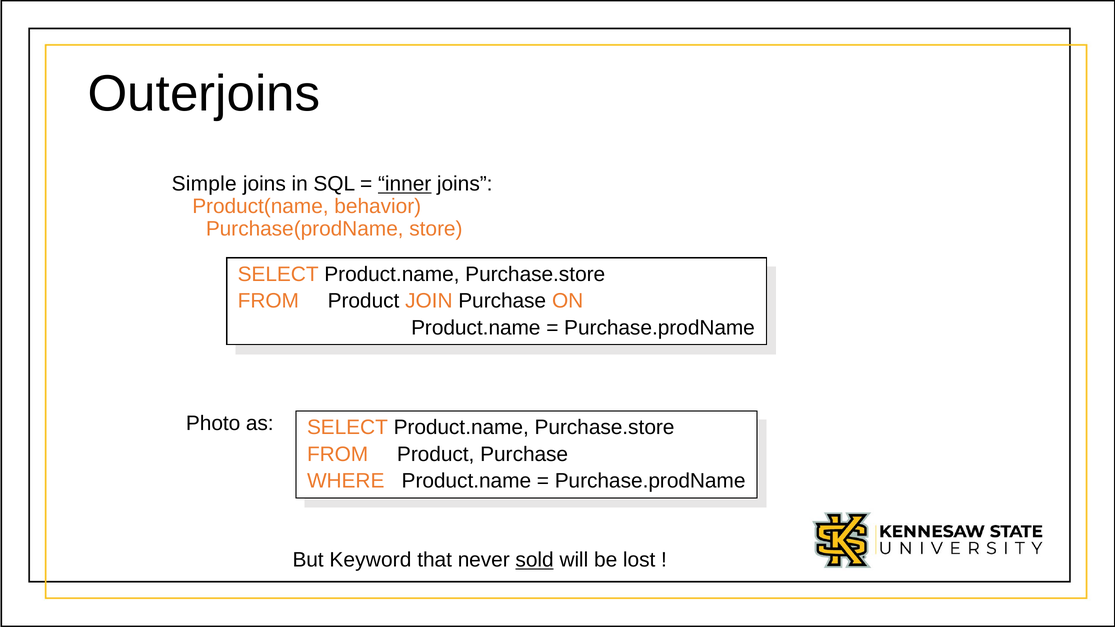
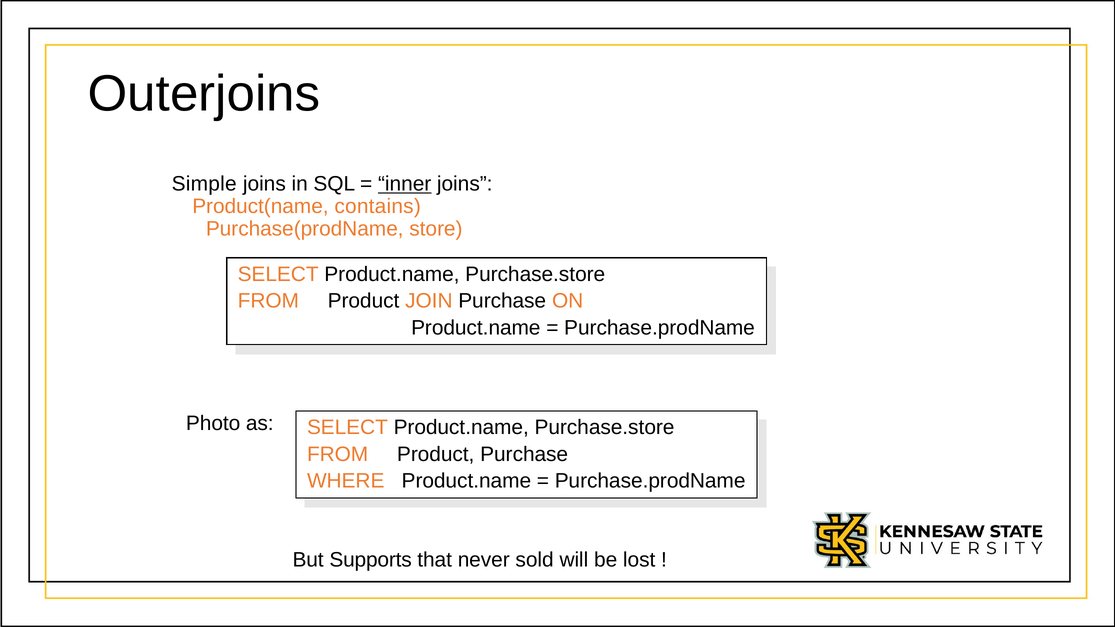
behavior: behavior -> contains (378, 207)
Keyword: Keyword -> Supports (371, 560)
sold underline: present -> none (535, 560)
